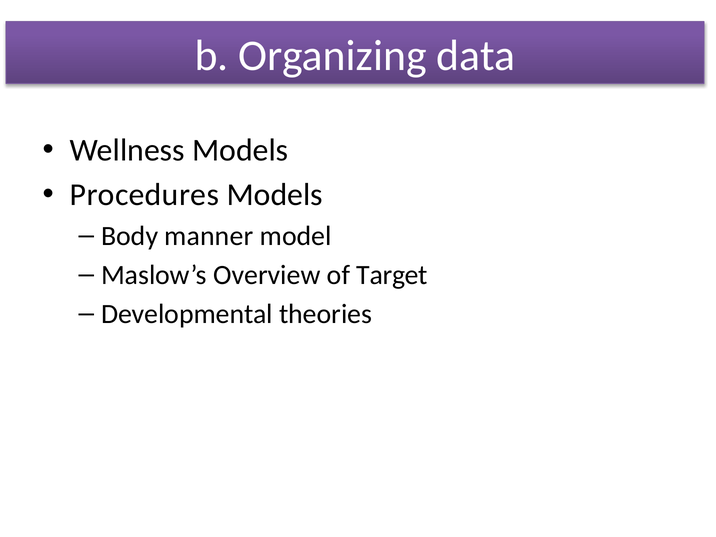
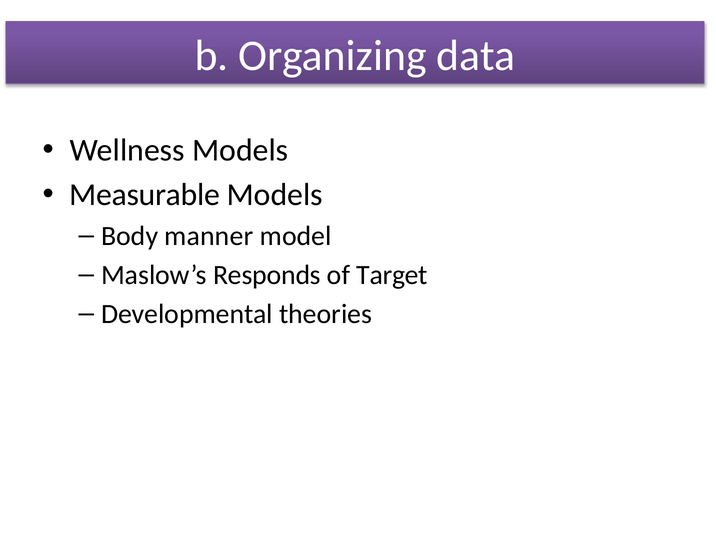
Procedures: Procedures -> Measurable (145, 195)
Overview: Overview -> Responds (267, 275)
